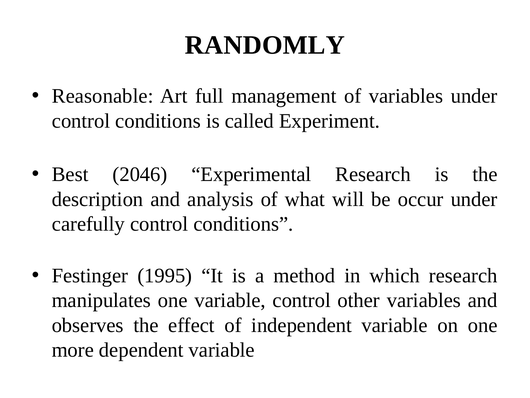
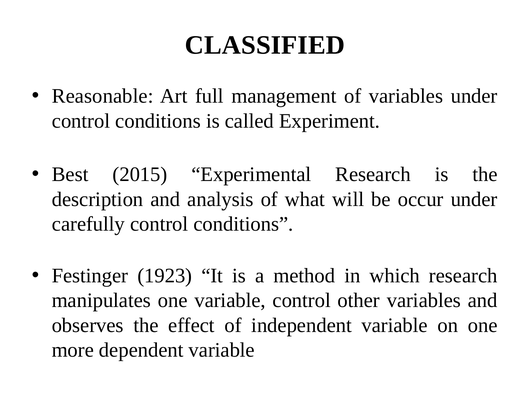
RANDOMLY: RANDOMLY -> CLASSIFIED (265, 45)
2046: 2046 -> 2015 (140, 174)
1995: 1995 -> 1923 (165, 275)
